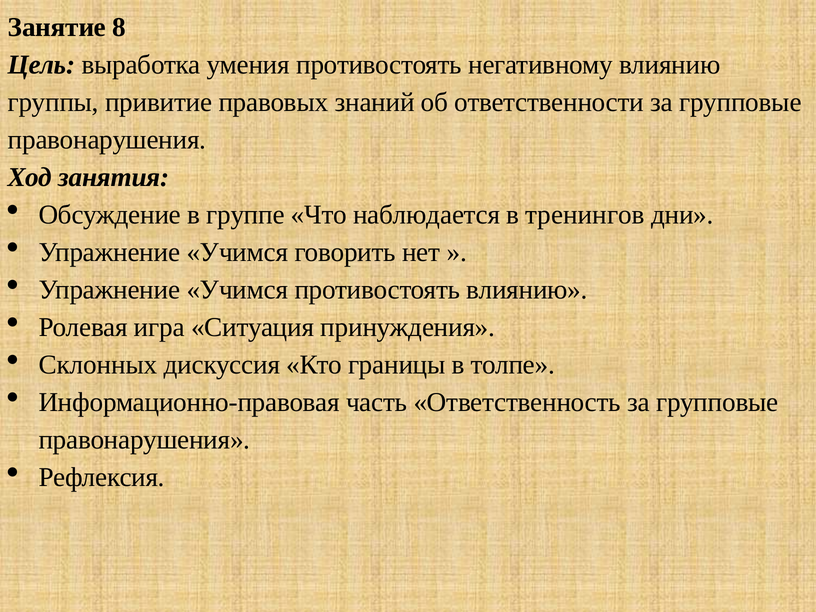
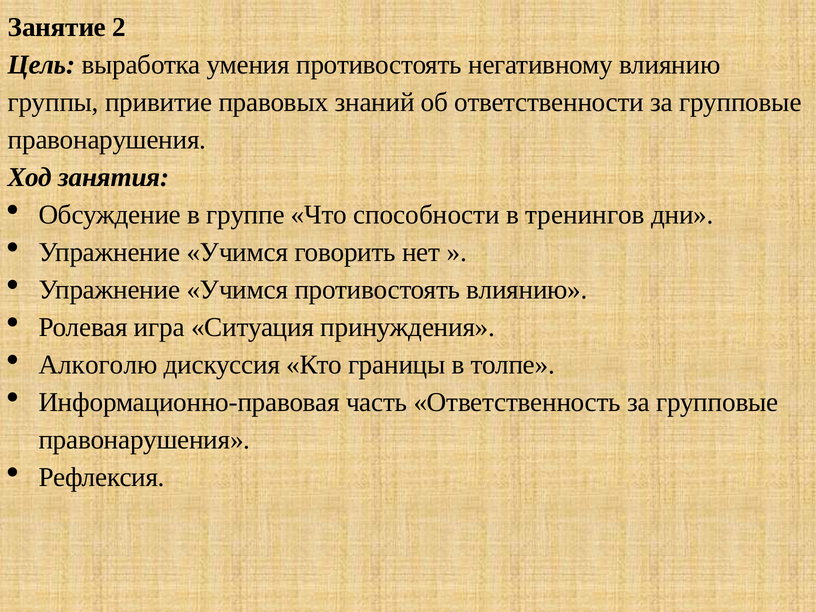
8: 8 -> 2 (119, 27)
наблюдается: наблюдается -> способности (426, 215)
Склонных: Склонных -> Алкоголю (98, 365)
